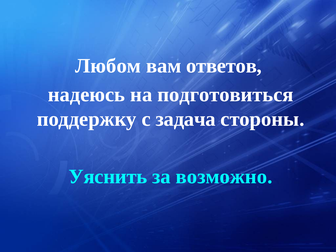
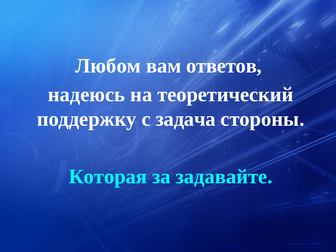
подготовиться: подготовиться -> теоретический (225, 95)
Уяснить: Уяснить -> Которая (108, 177)
возможно: возможно -> задавайте (224, 177)
